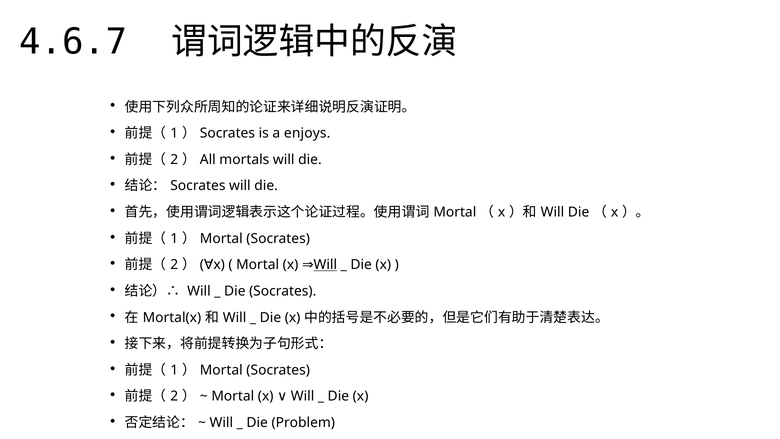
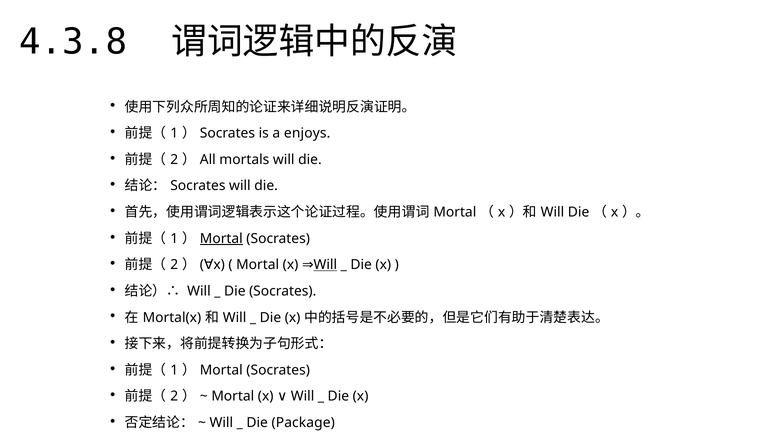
4.6.7: 4.6.7 -> 4.3.8 (73, 42)
Mortal underline: none -> present (221, 238)
Problem: Problem -> Package (303, 422)
